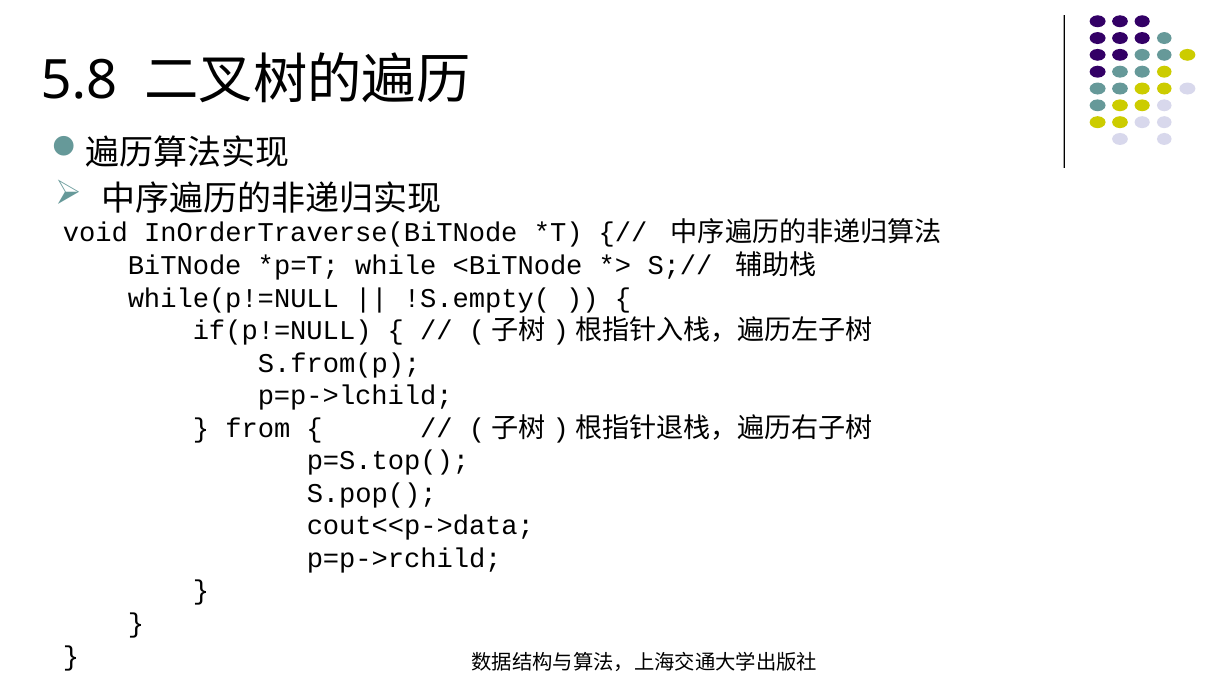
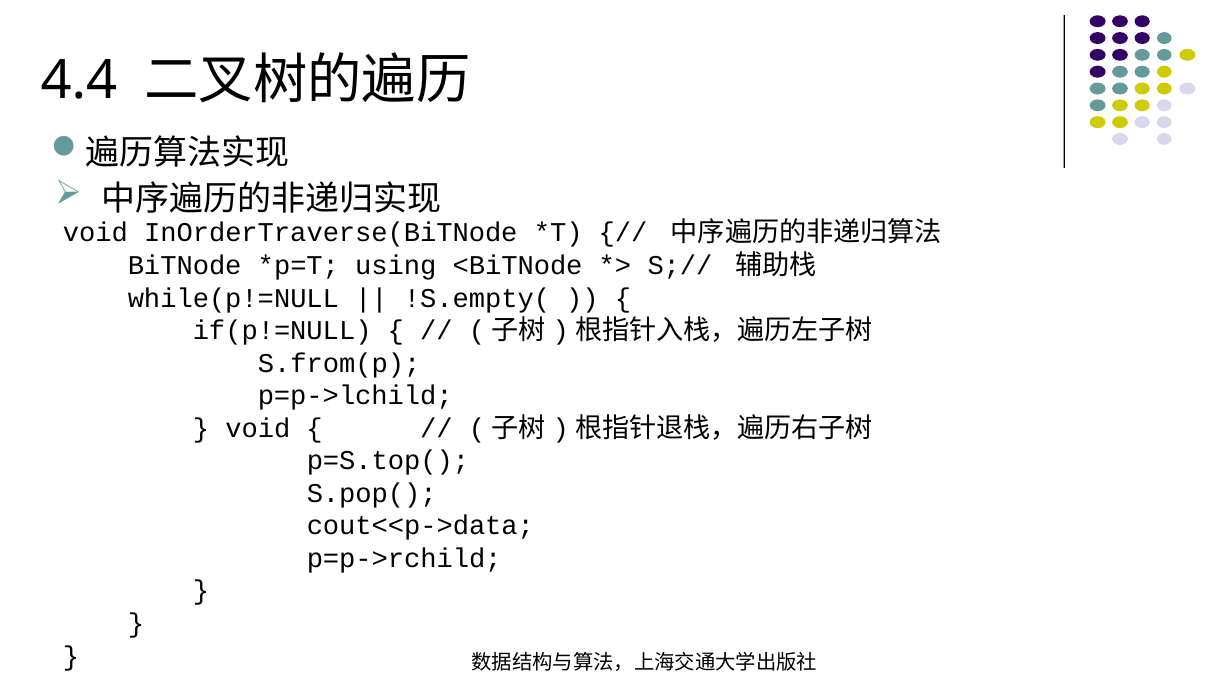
5.8: 5.8 -> 4.4 (79, 81)
while: while -> using (396, 266)
from: from -> void (258, 429)
